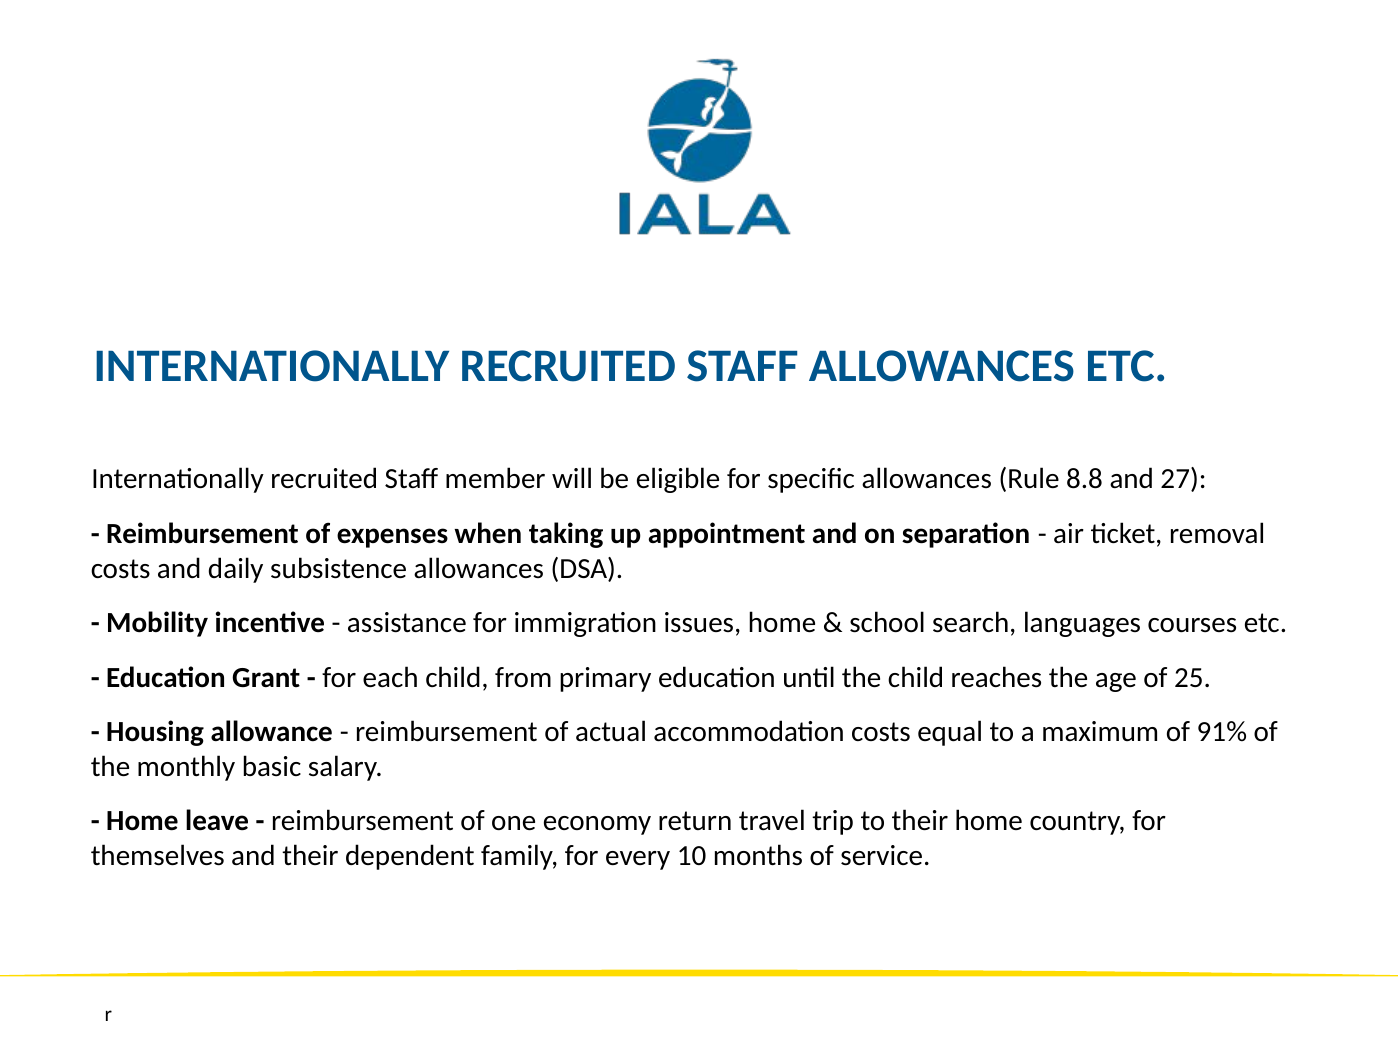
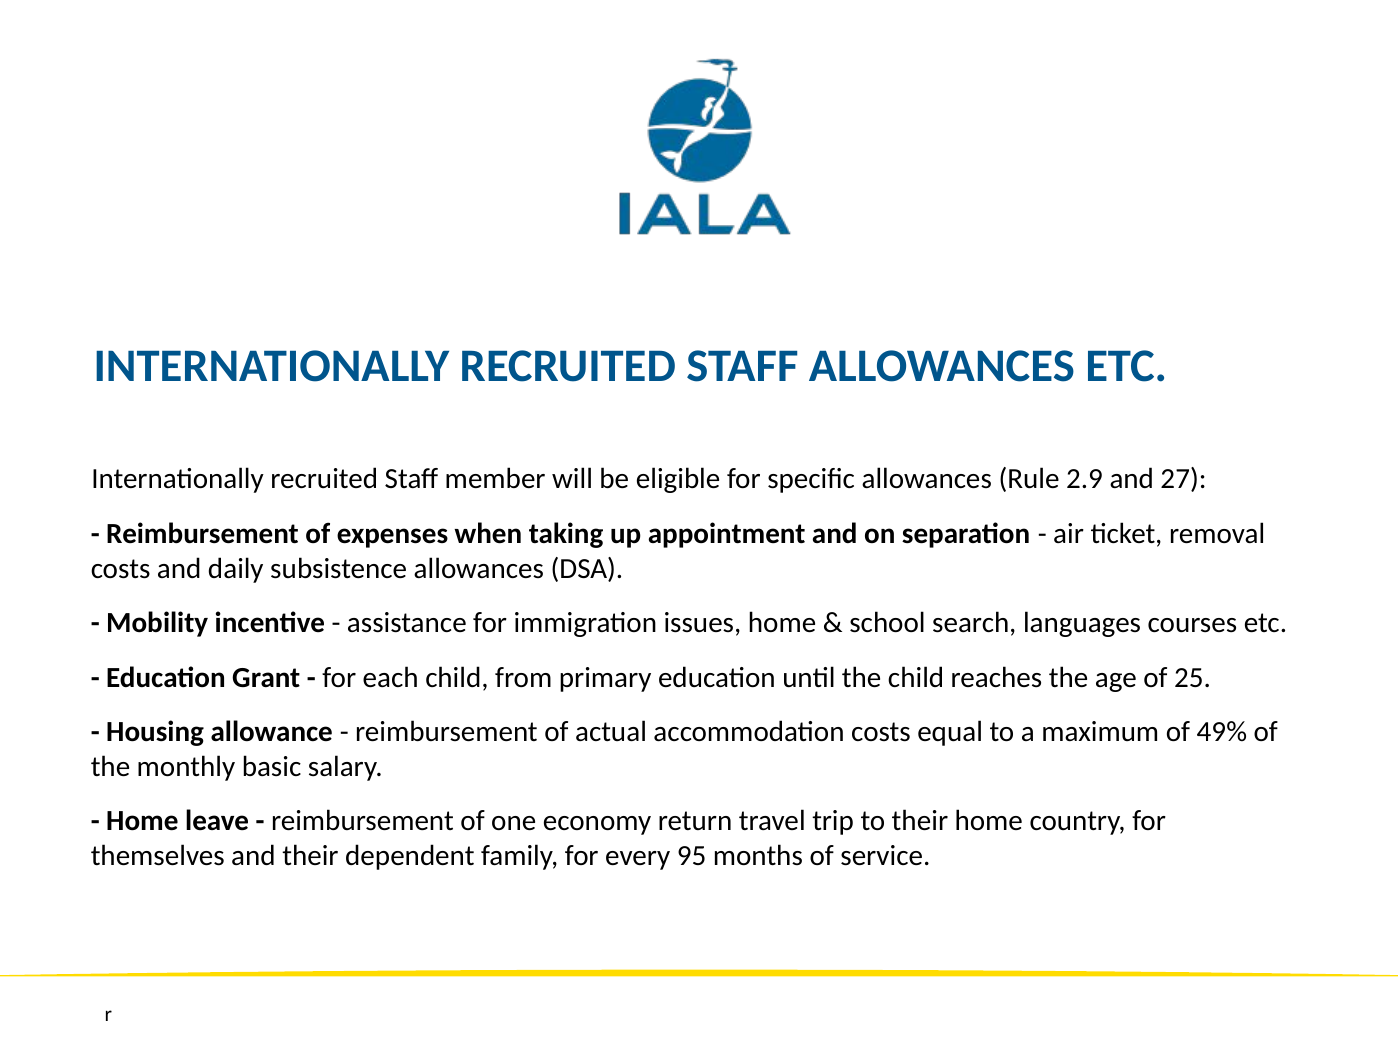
8.8: 8.8 -> 2.9 (1084, 479)
91%: 91% -> 49% (1222, 731)
10: 10 -> 95 (692, 856)
